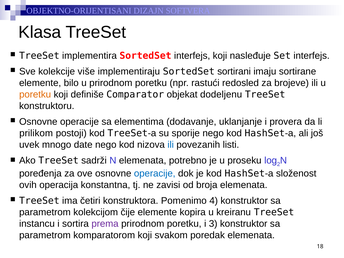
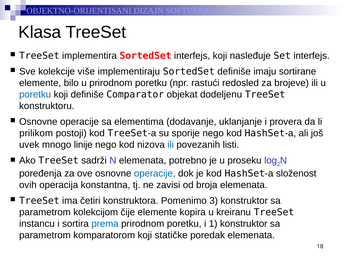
SortedSet sortirani: sortirani -> definiše (234, 72)
poretku colour: orange -> blue (35, 95)
date: date -> linije (83, 145)
4: 4 -> 3 (214, 201)
prema colour: purple -> blue (105, 224)
3: 3 -> 1 (213, 224)
svakom: svakom -> statičke (171, 235)
